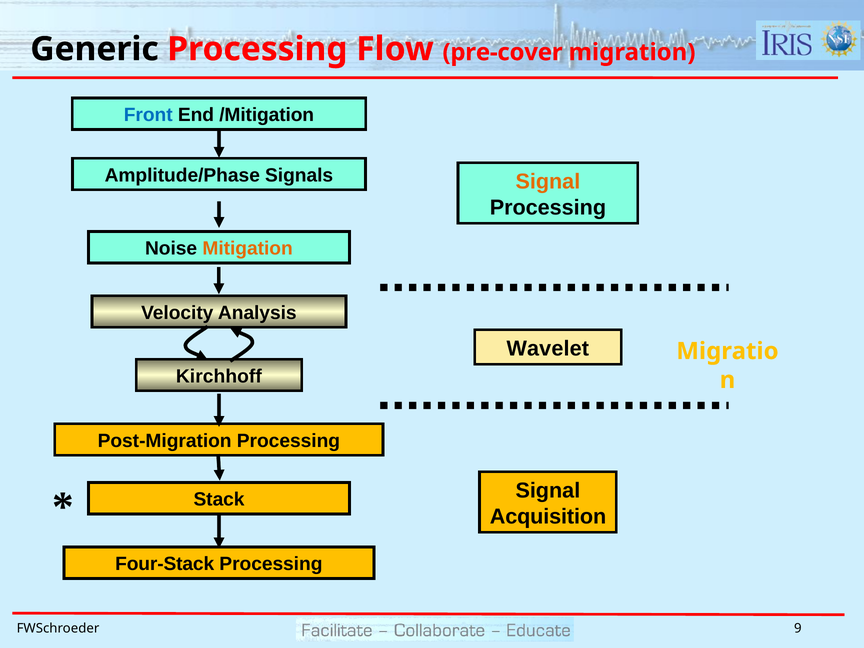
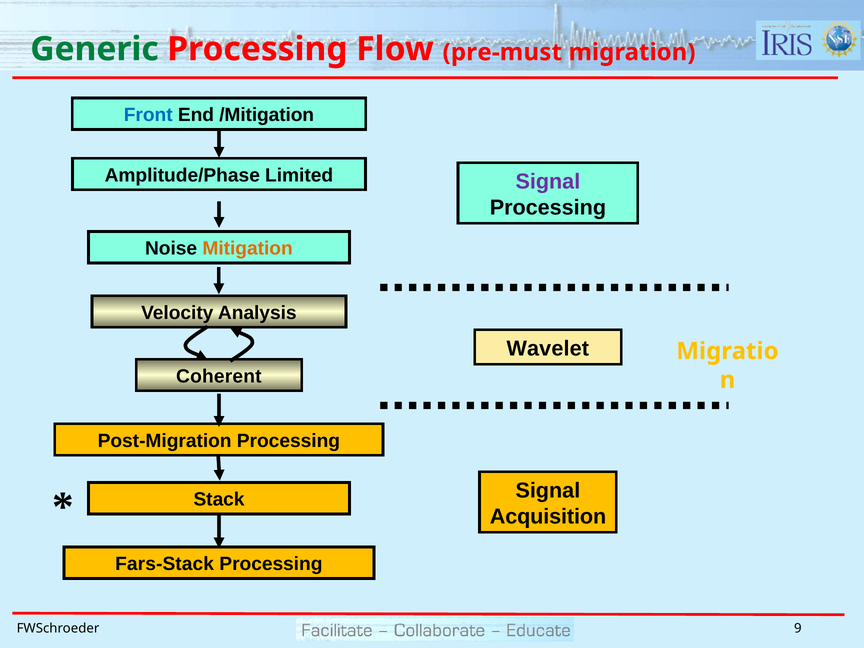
Generic colour: black -> green (94, 49)
pre-cover: pre-cover -> pre-must (502, 52)
Signals: Signals -> Limited (299, 175)
Signal colour: orange -> purple (548, 182)
Kirchhoff: Kirchhoff -> Coherent (219, 376)
Four-Stack: Four-Stack -> Fars-Stack (165, 564)
